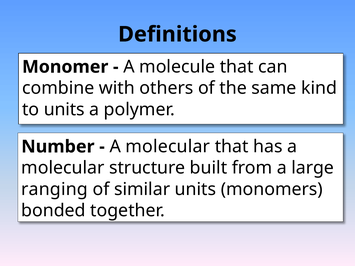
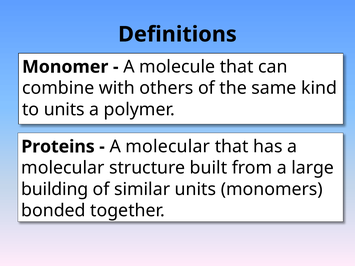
Number: Number -> Proteins (58, 147)
ranging: ranging -> building (55, 189)
